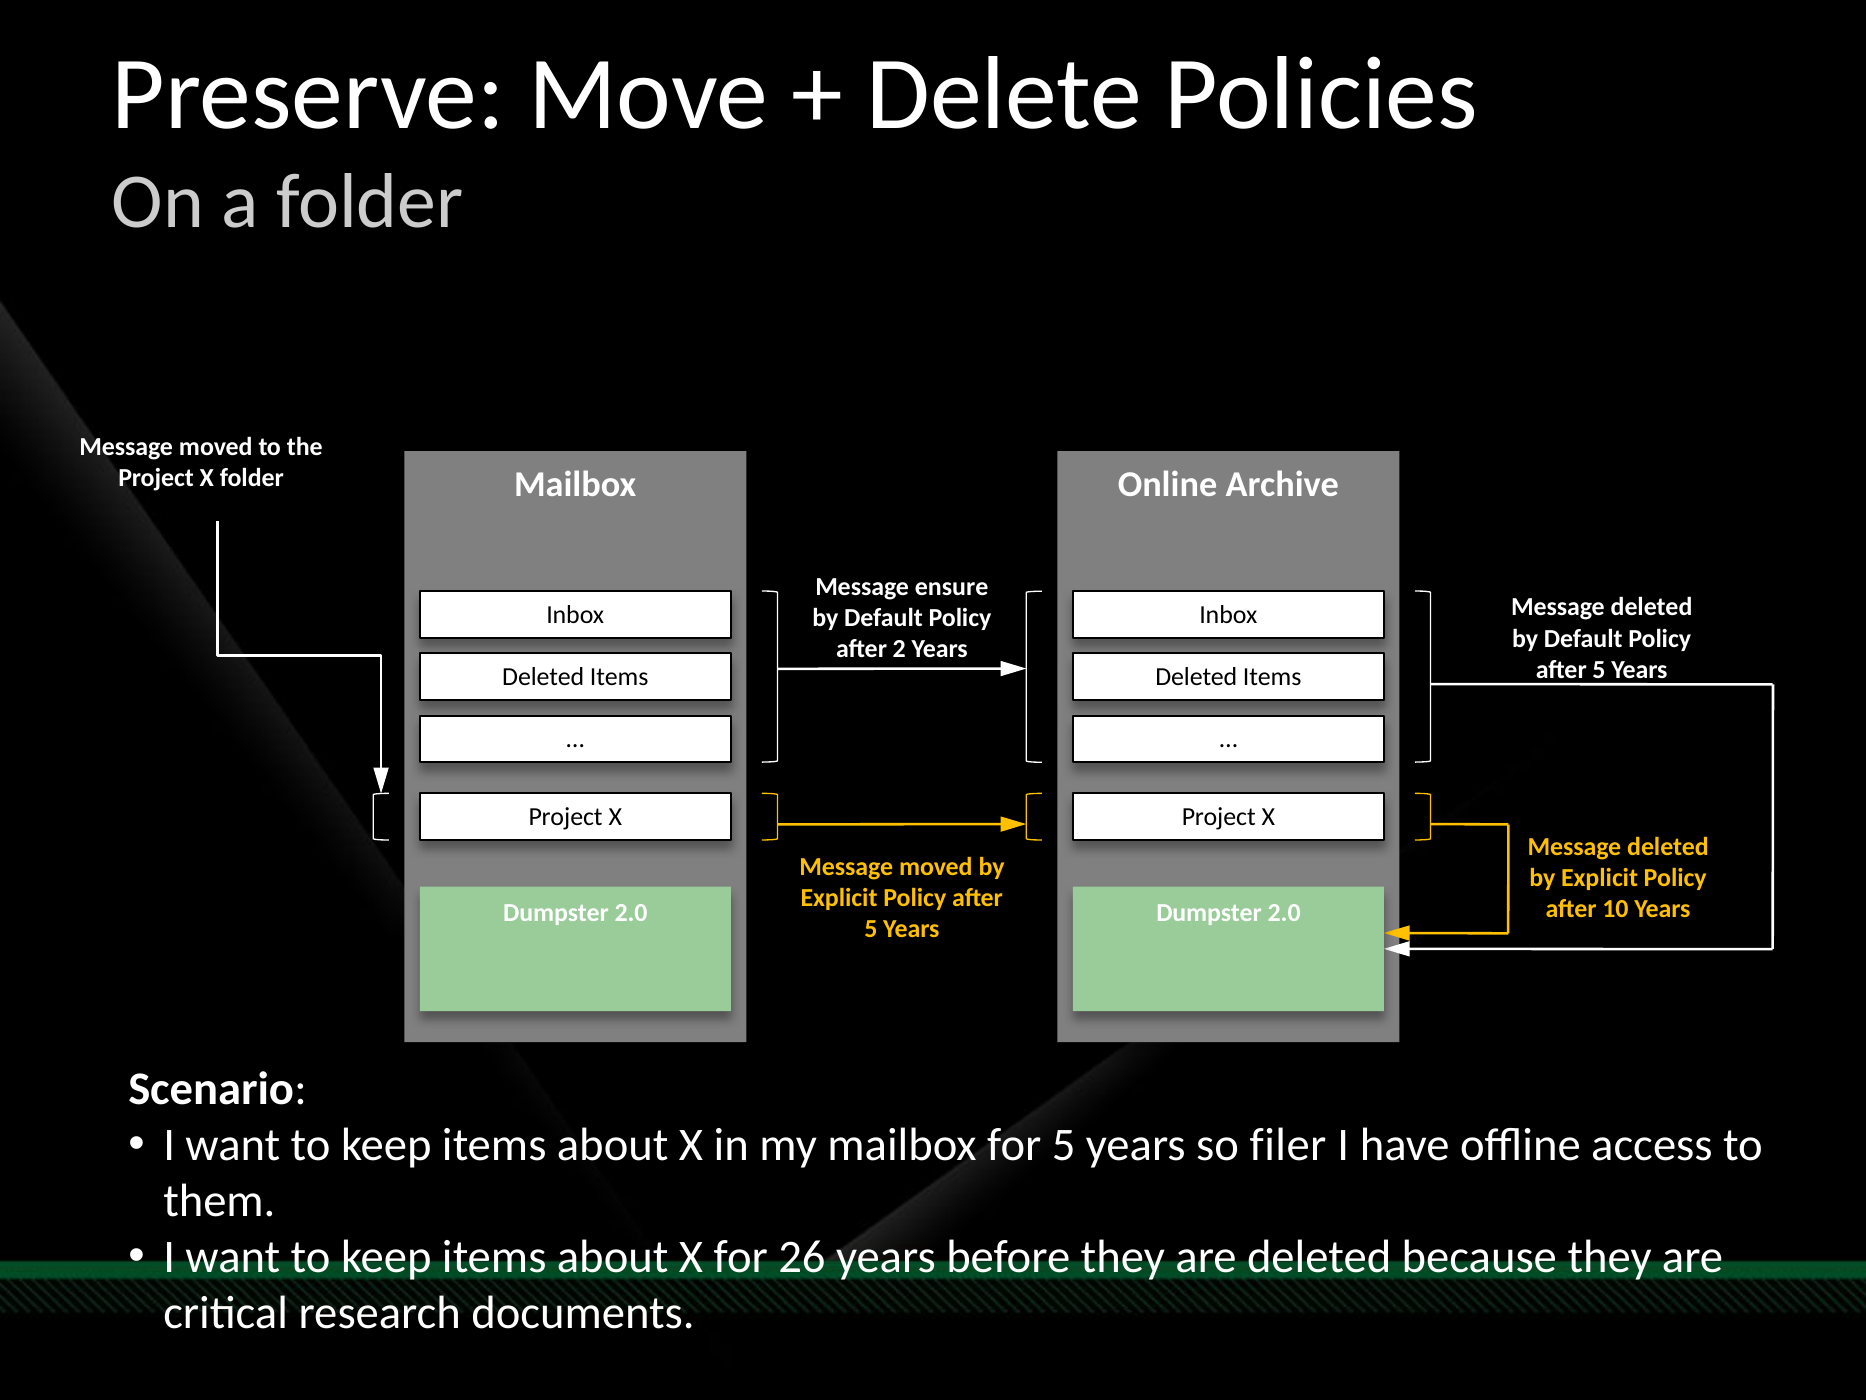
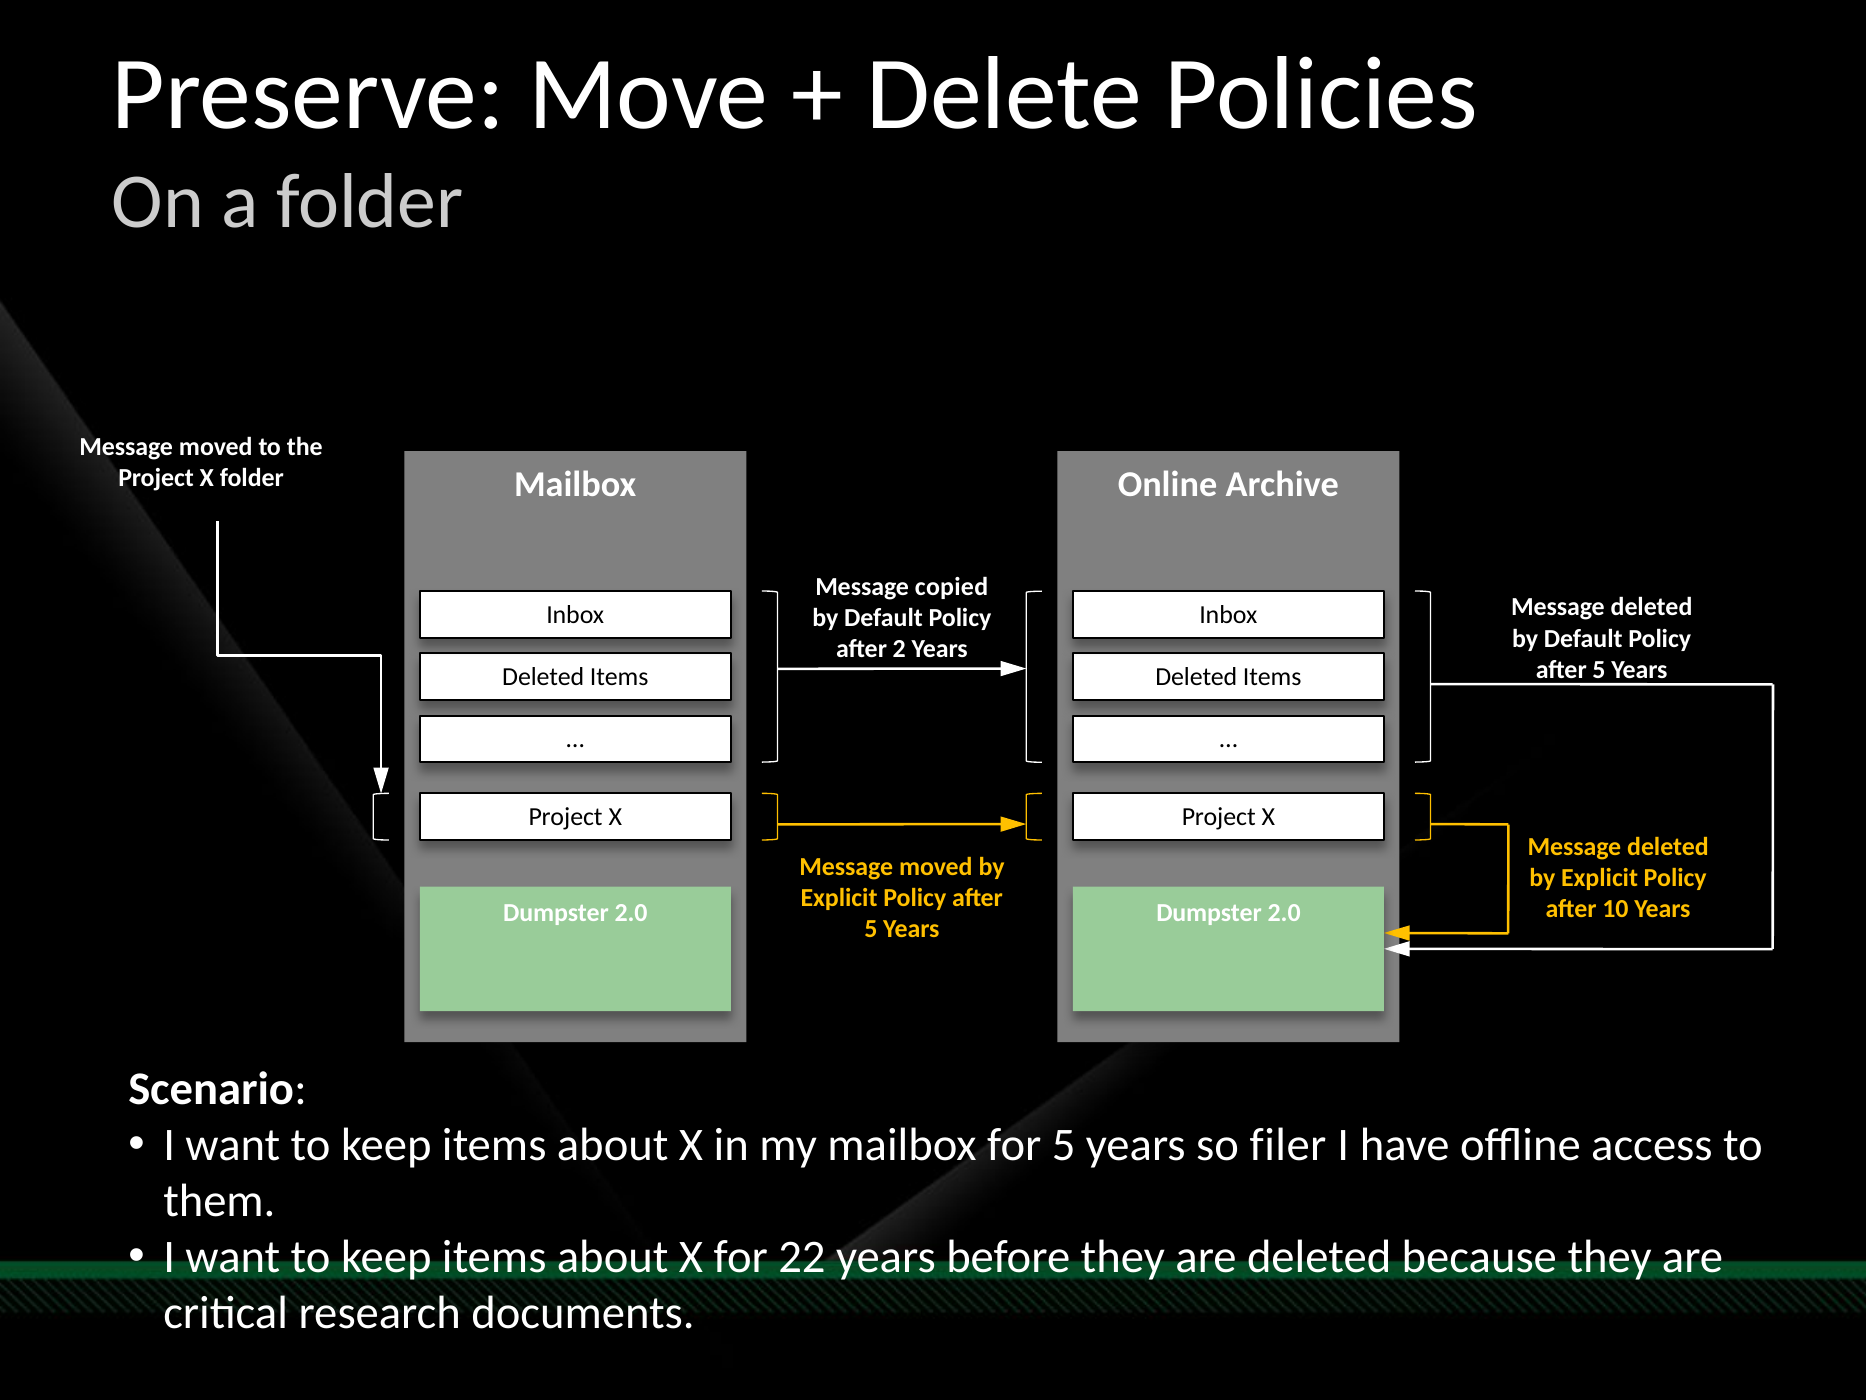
ensure: ensure -> copied (952, 586)
26: 26 -> 22 (802, 1257)
